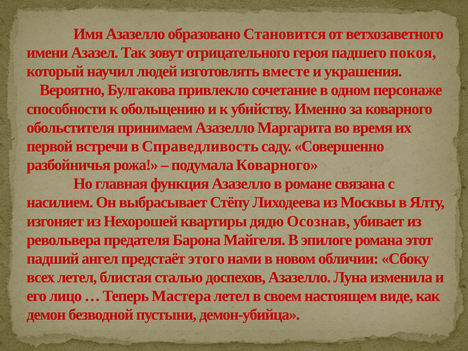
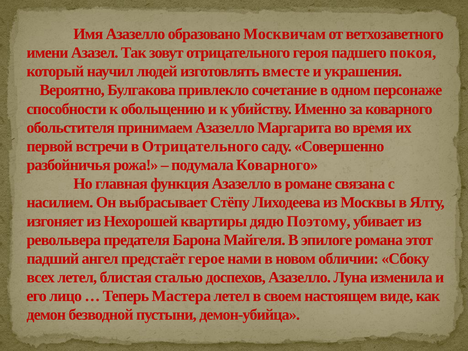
Становится: Становится -> Москвичам (285, 34)
в Справедливость: Справедливость -> Отрицательного (200, 146)
Осознав: Осознав -> Поэтому (319, 221)
этого: этого -> герое (206, 259)
